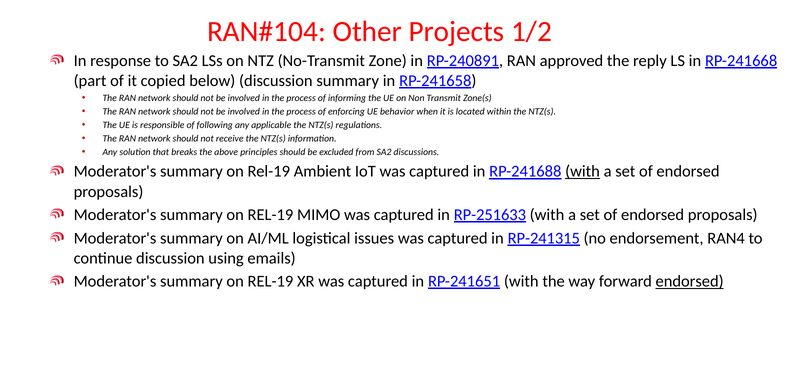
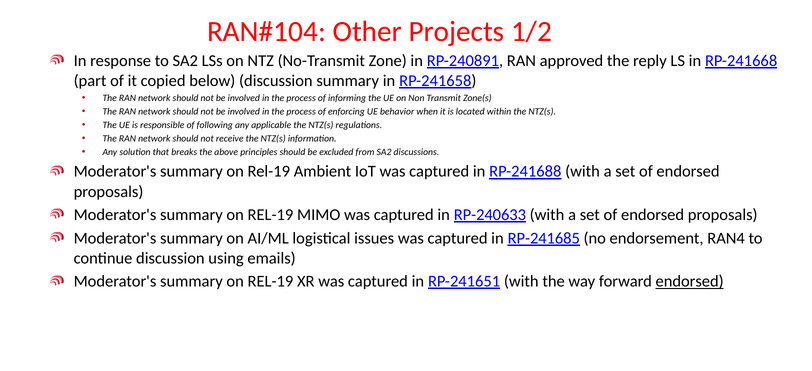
with underline: present -> none (583, 172)
RP-251633: RP-251633 -> RP-240633 (490, 215)
RP-241315: RP-241315 -> RP-241685 (544, 238)
